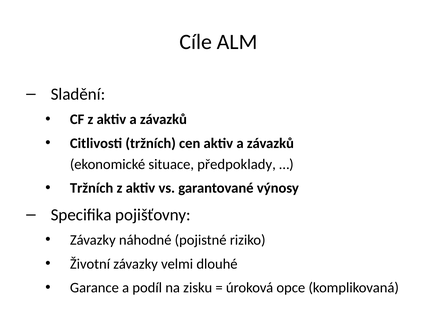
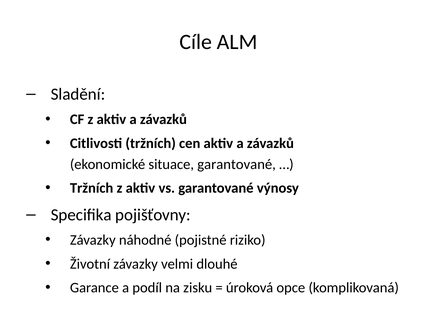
situace předpoklady: předpoklady -> garantované (237, 164)
